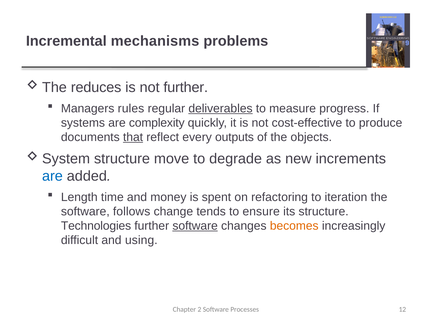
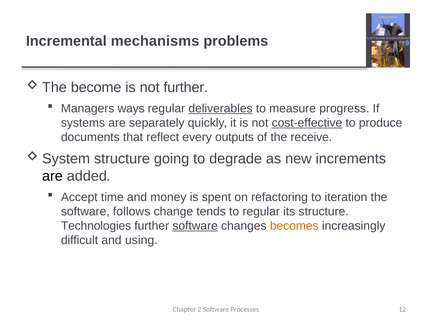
reduces: reduces -> become (96, 87)
rules: rules -> ways (131, 108)
complexity: complexity -> separately (157, 123)
cost-effective underline: none -> present (307, 123)
that underline: present -> none (133, 137)
objects: objects -> receive (311, 137)
move: move -> going (172, 159)
are colour: blue -> black (52, 176)
Length: Length -> Accept (79, 197)
to ensure: ensure -> regular (261, 211)
